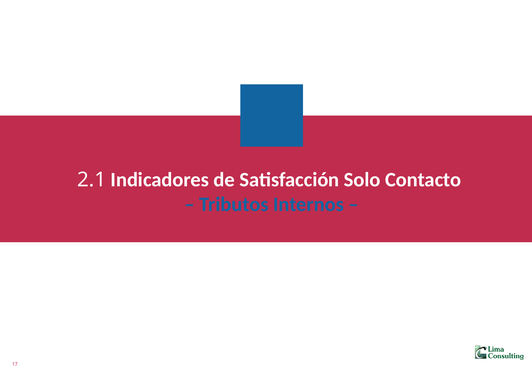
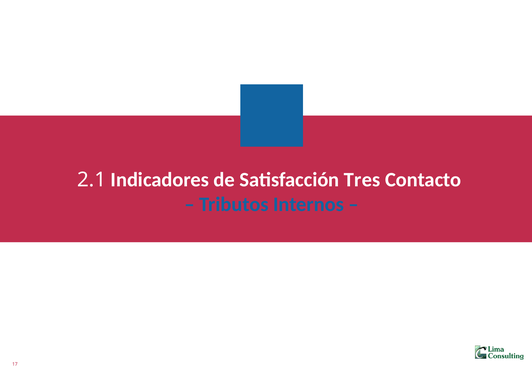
Solo: Solo -> Tres (362, 179)
